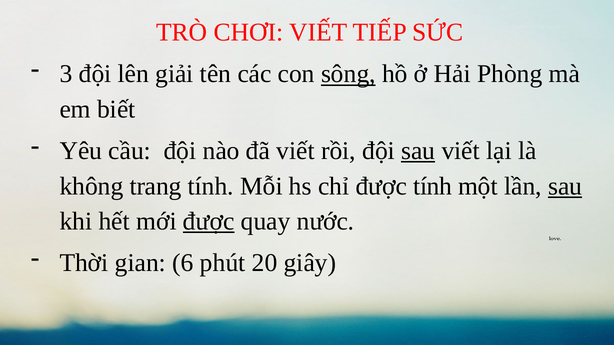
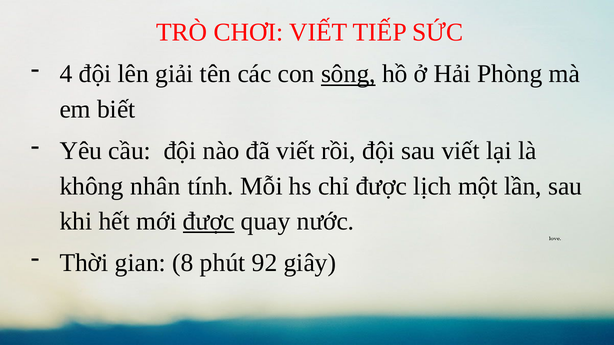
3: 3 -> 4 (66, 74)
sau underline: present -> none (418, 151)
trang: trang -> nhân (155, 186)
được tính: tính -> lịch (433, 186)
sau underline: present -> none (565, 186)
6: 6 -> 8 (183, 263)
20: 20 -> 92 (265, 263)
